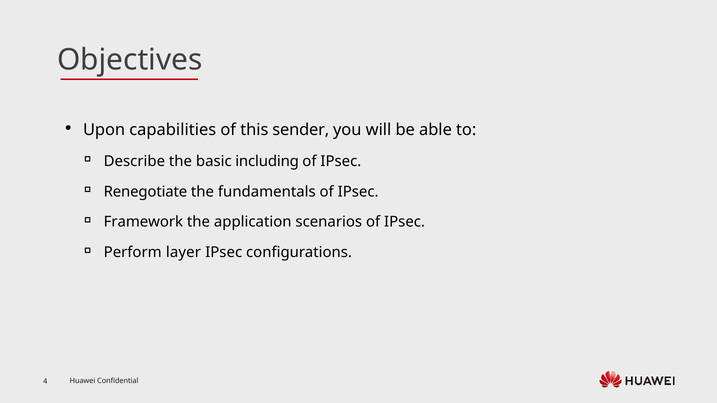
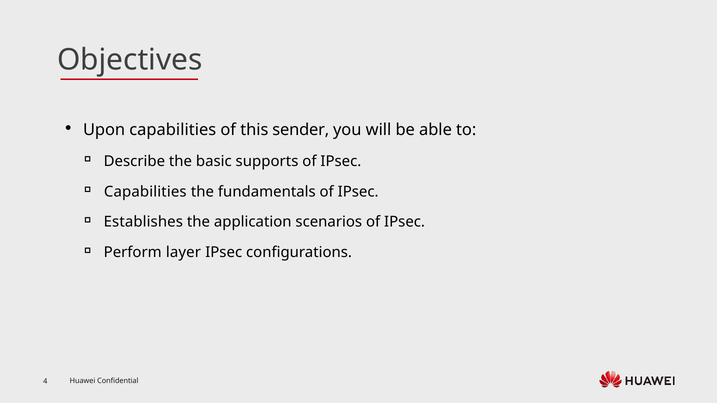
including: including -> supports (267, 161)
Renegotiate: Renegotiate -> Capabilities (145, 192)
Framework: Framework -> Establishes (143, 222)
